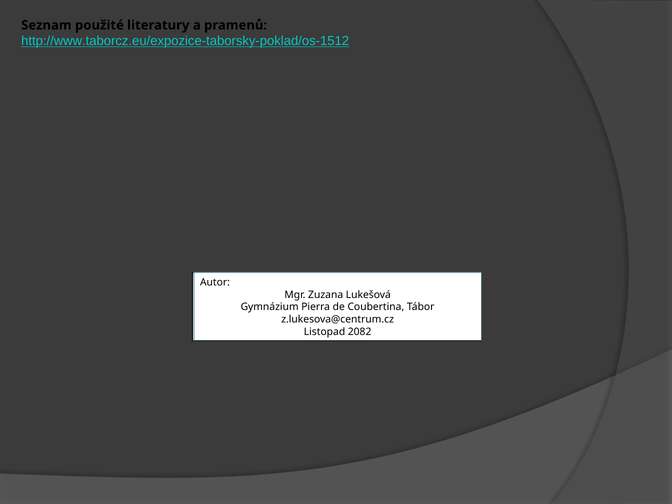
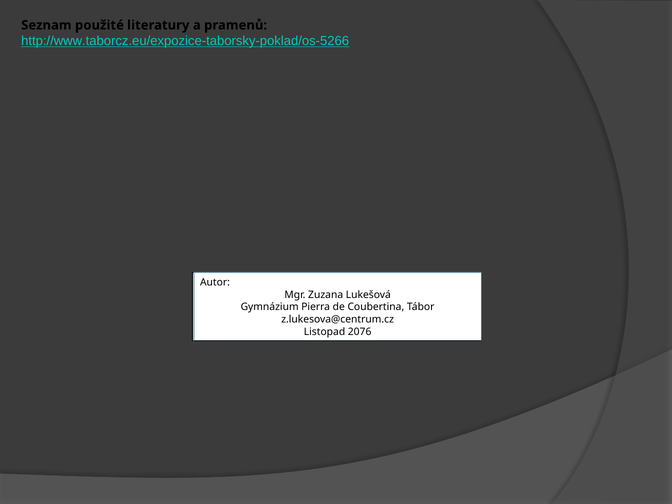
http://www.taborcz.eu/expozice-taborsky-poklad/os-1512: http://www.taborcz.eu/expozice-taborsky-poklad/os-1512 -> http://www.taborcz.eu/expozice-taborsky-poklad/os-5266 (185, 41)
2082: 2082 -> 2076 (360, 332)
